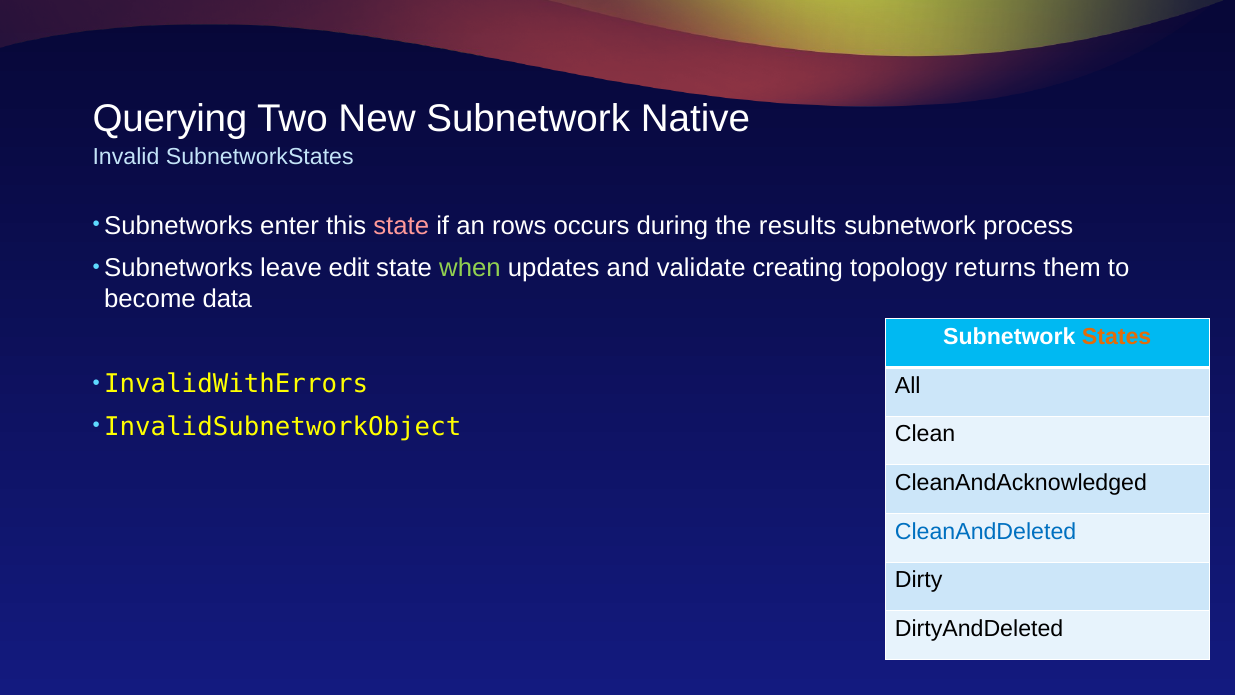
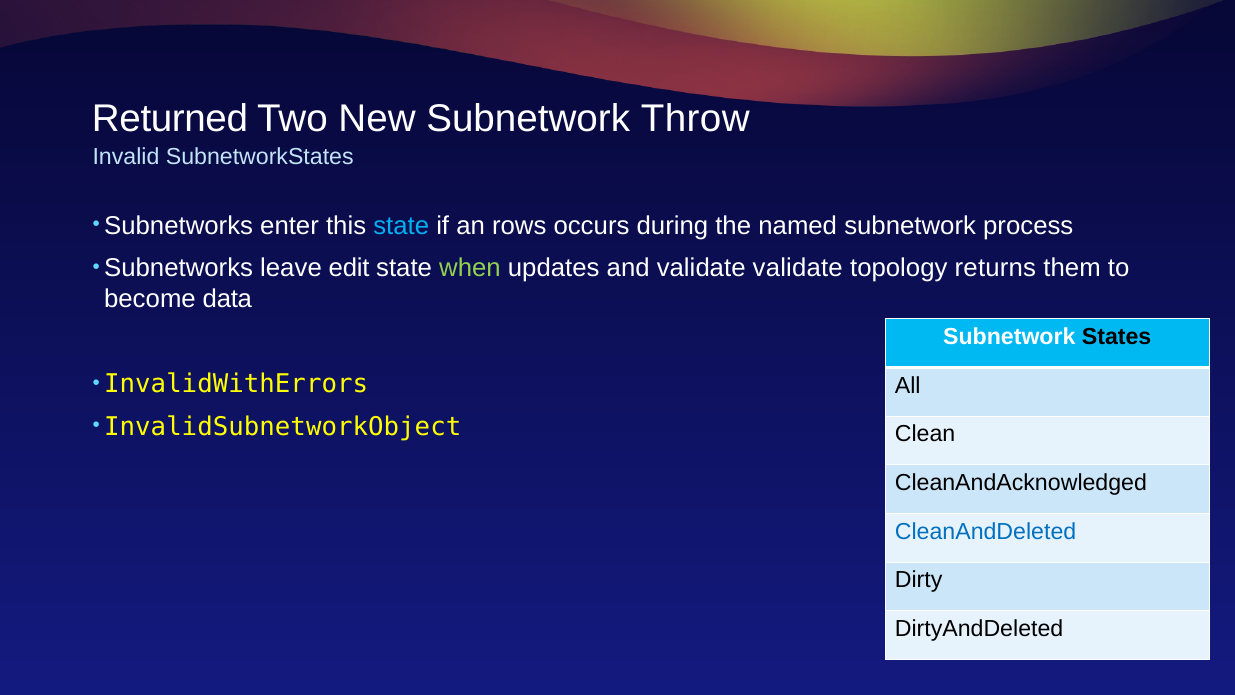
Querying: Querying -> Returned (170, 119)
Native: Native -> Throw (695, 119)
state colour: pink -> light blue (401, 226)
results: results -> named (798, 226)
validate creating: creating -> validate (798, 268)
States colour: orange -> black (1117, 337)
